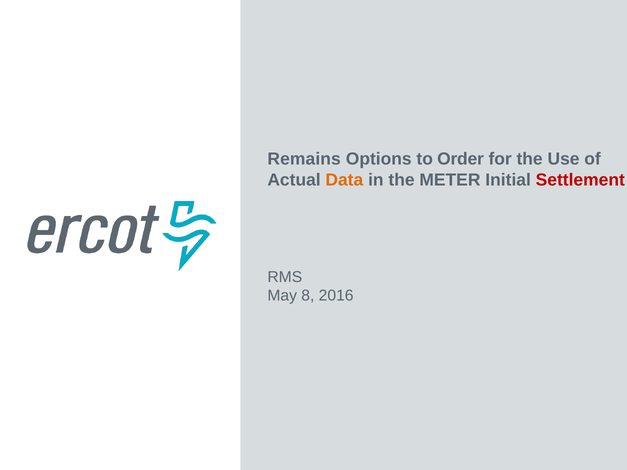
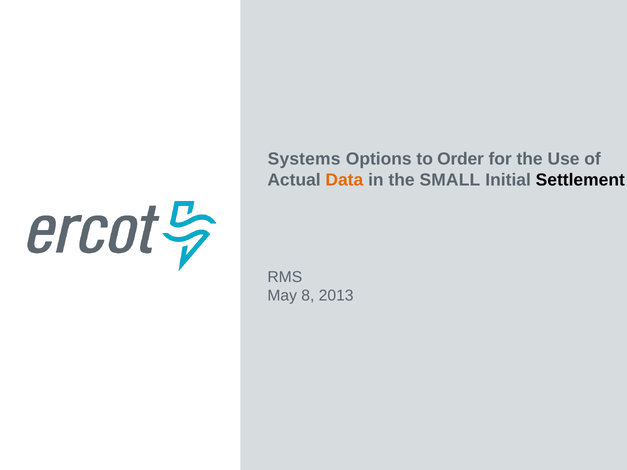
Remains: Remains -> Systems (304, 159)
METER: METER -> SMALL (450, 180)
Settlement colour: red -> black (580, 180)
2016: 2016 -> 2013 (336, 296)
